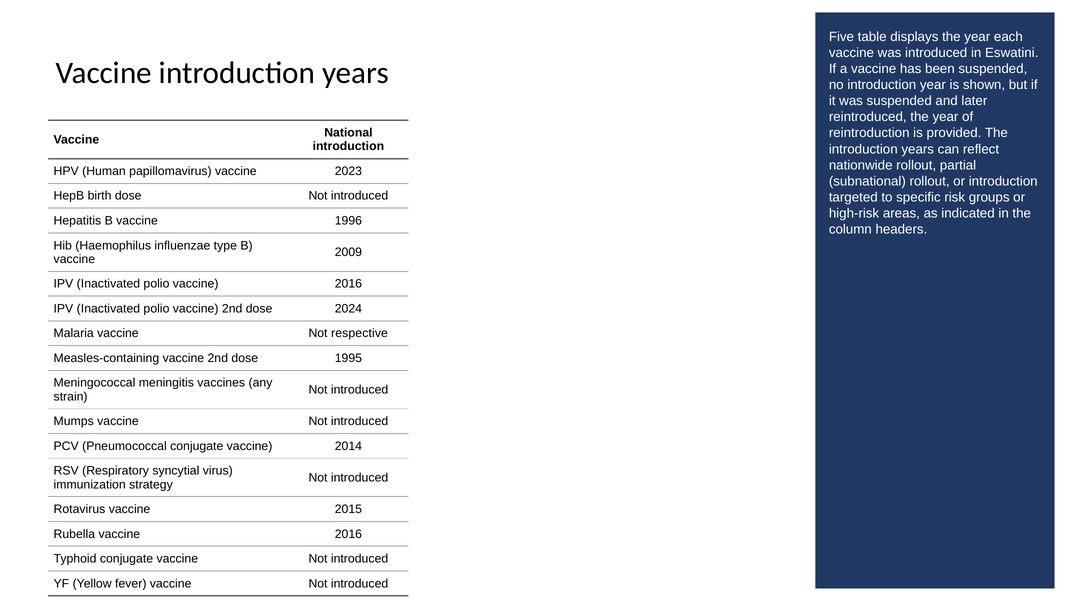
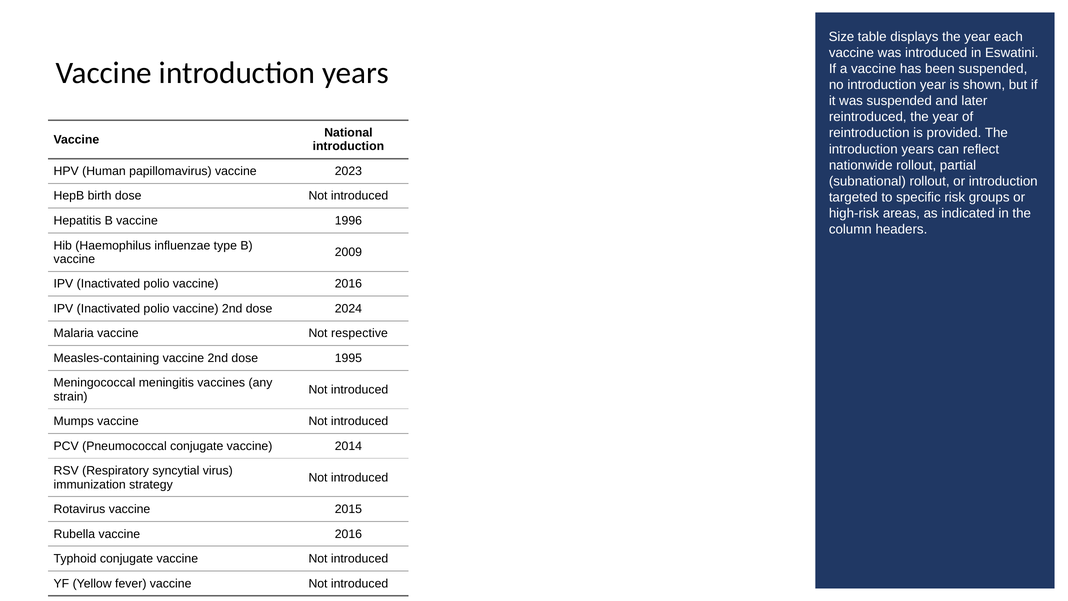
Five: Five -> Size (842, 37)
